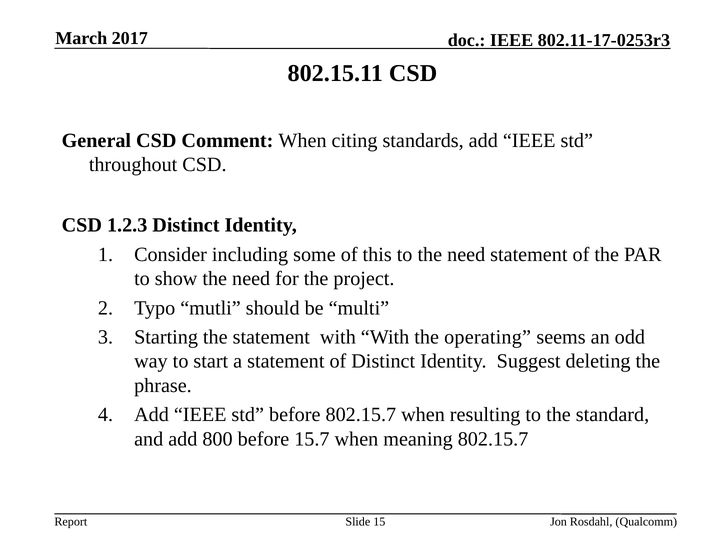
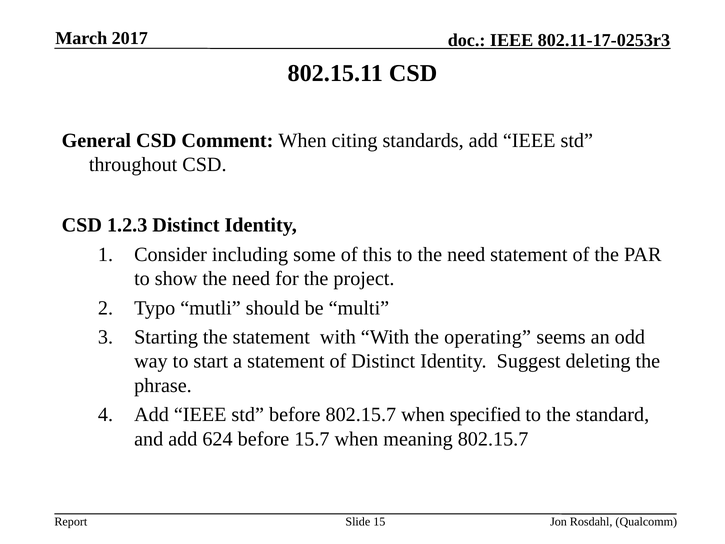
resulting: resulting -> specified (485, 415)
800: 800 -> 624 (218, 439)
